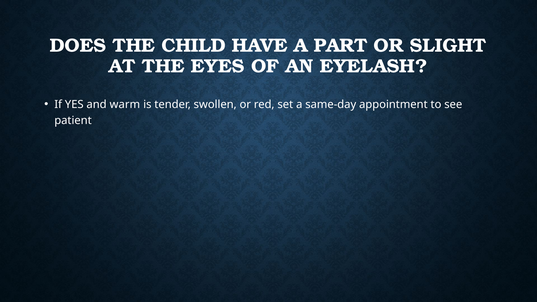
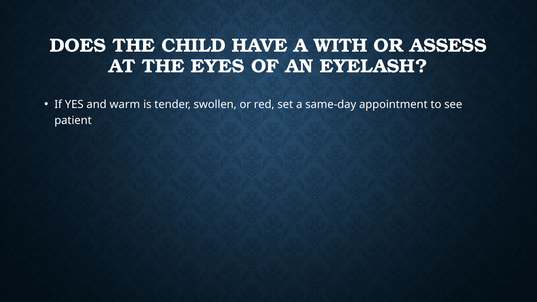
PART: PART -> WITH (341, 46)
SLIGHT: SLIGHT -> ASSESS (448, 46)
